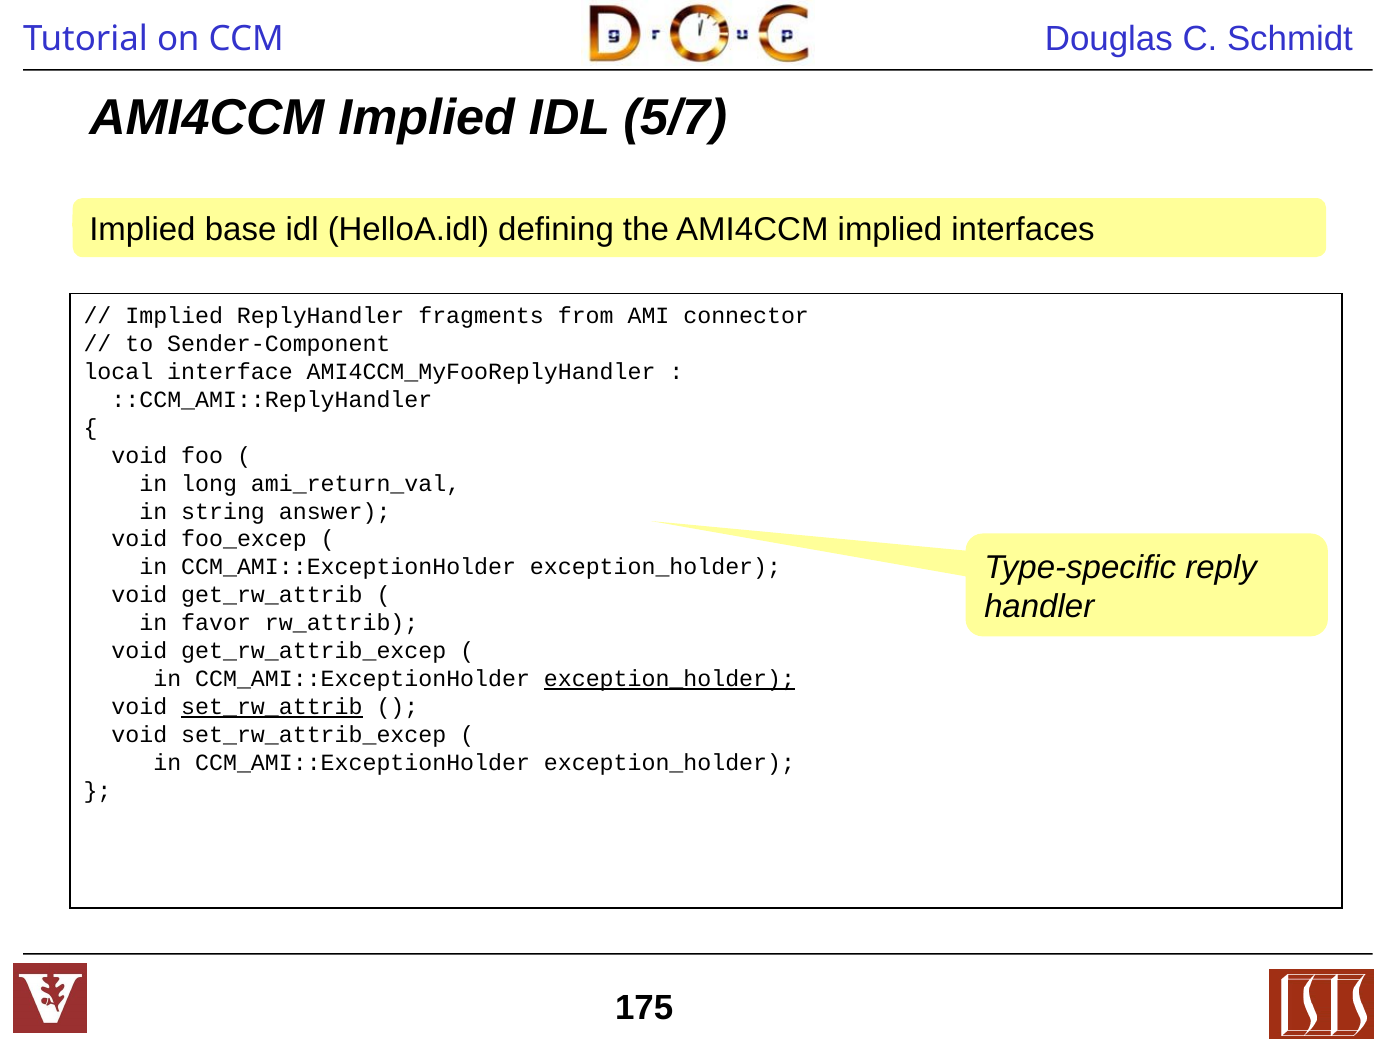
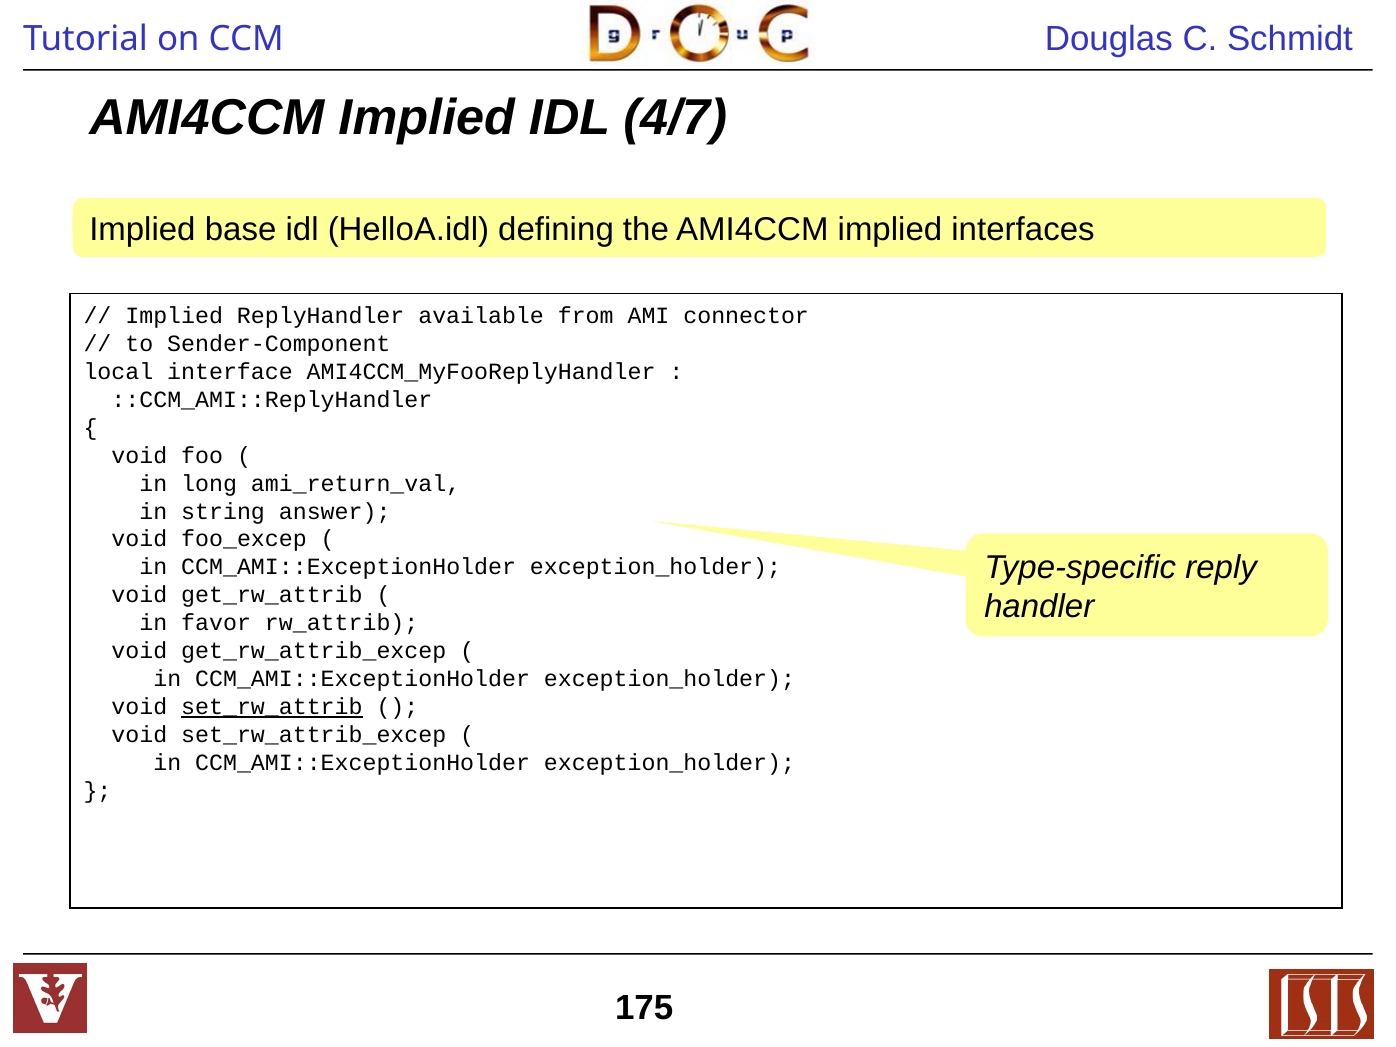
5/7: 5/7 -> 4/7 (675, 118)
fragments: fragments -> available (481, 316)
exception_holder underline: present -> none (669, 679)
